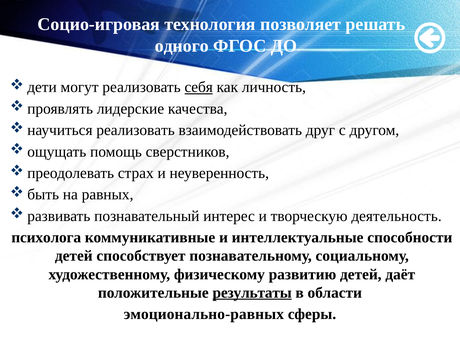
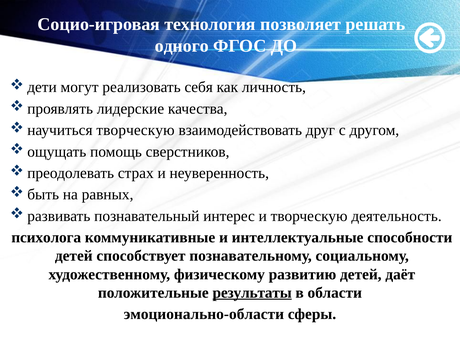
себя underline: present -> none (199, 87)
реализовать: реализовать -> творческую (136, 130)
эмоционально-равных: эмоционально-равных -> эмоционально-области (204, 314)
